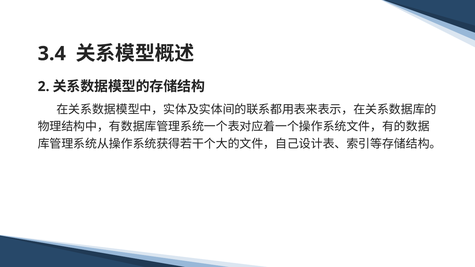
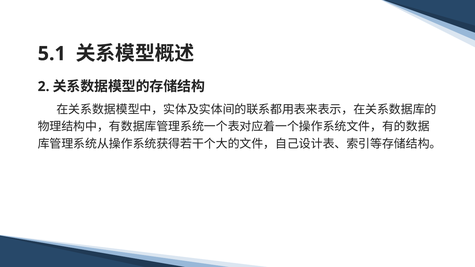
3.4: 3.4 -> 5.1 (52, 54)
